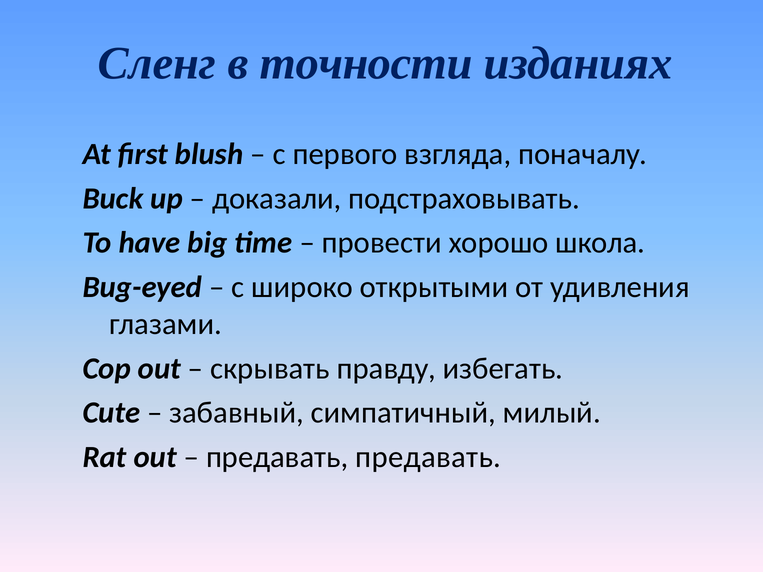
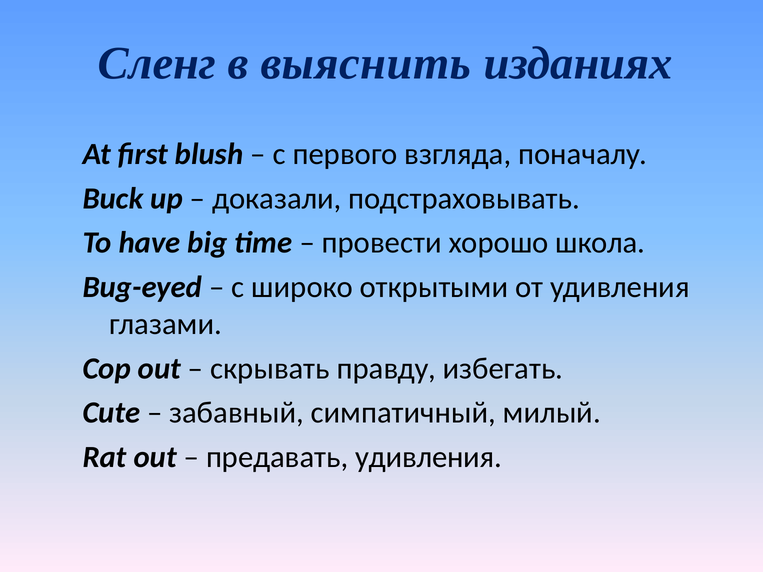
точности: точности -> выяснить (366, 64)
предавать предавать: предавать -> удивления (428, 457)
